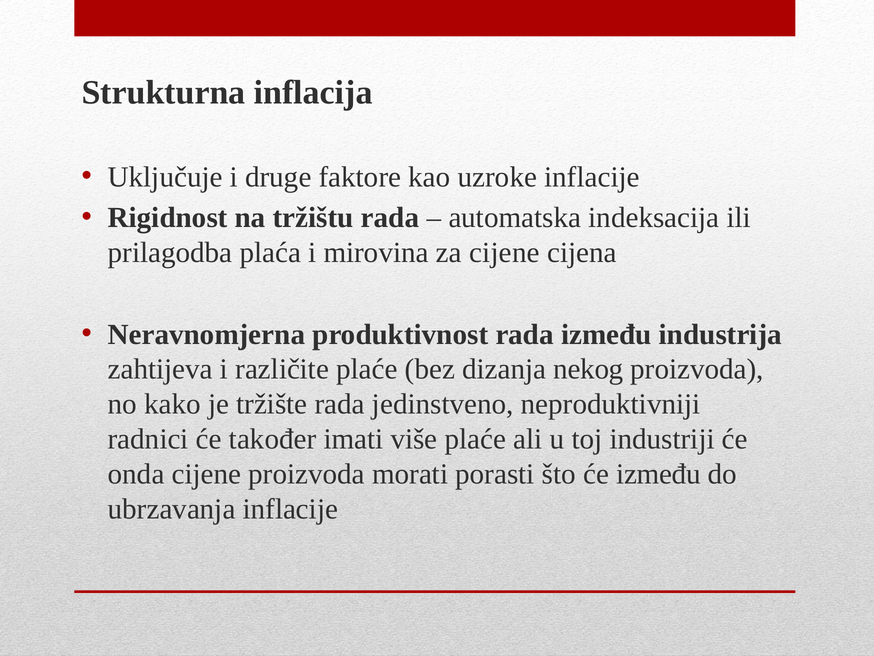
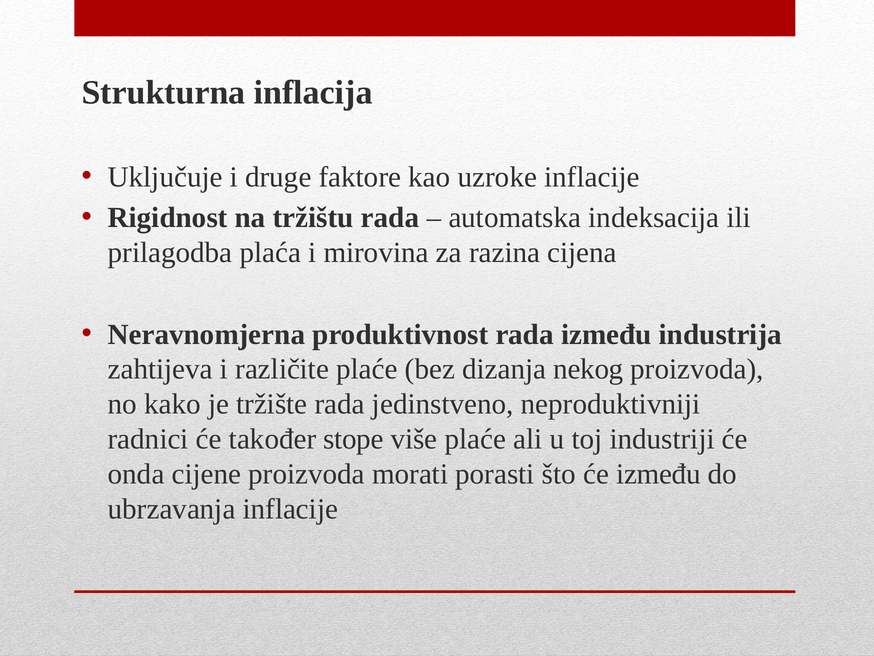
za cijene: cijene -> razina (505, 253)
imati: imati -> stope (354, 439)
